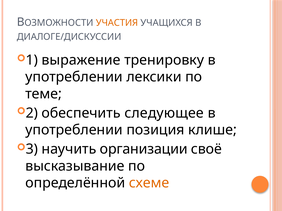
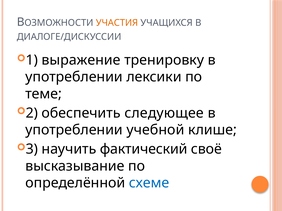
позиция: позиция -> учебной (155, 130)
организации: организации -> фактический (144, 149)
схеме colour: orange -> blue (149, 183)
